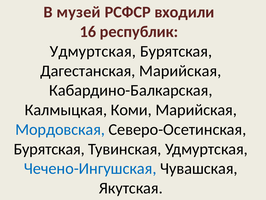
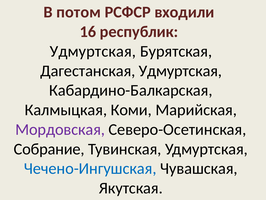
музей: музей -> потом (79, 12)
Дагестанская Марийская: Марийская -> Удмуртская (180, 71)
Мордовская colour: blue -> purple (60, 129)
Бурятская: Бурятская -> Собрание (49, 149)
